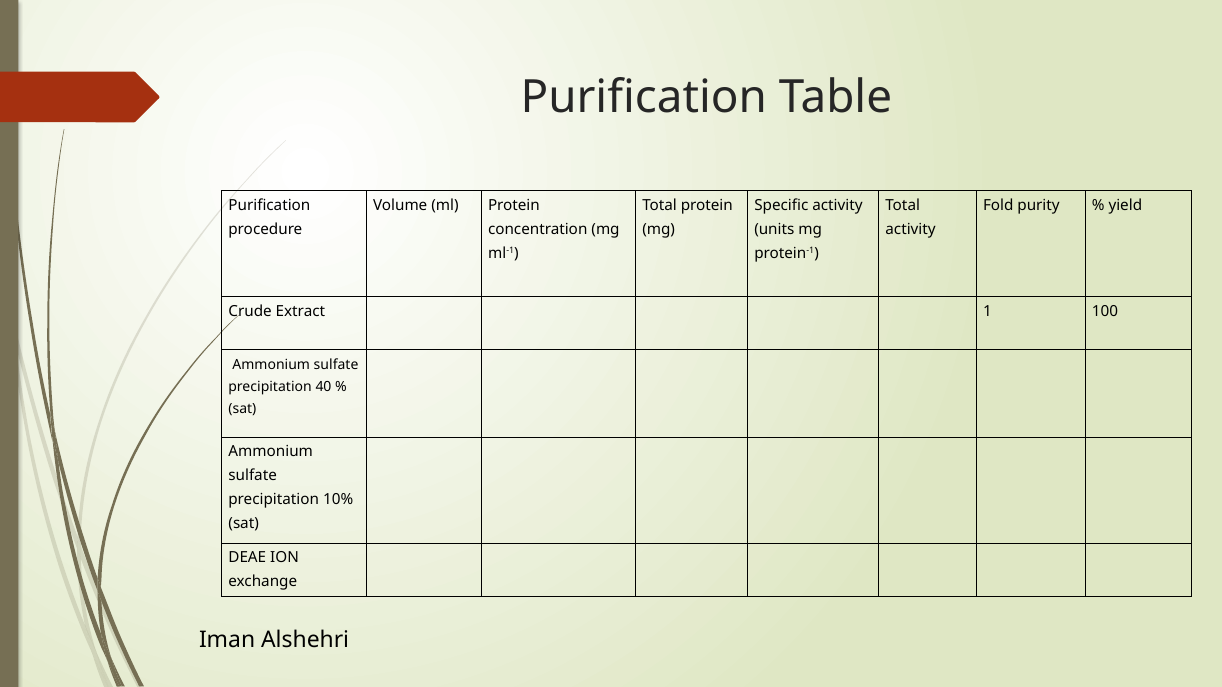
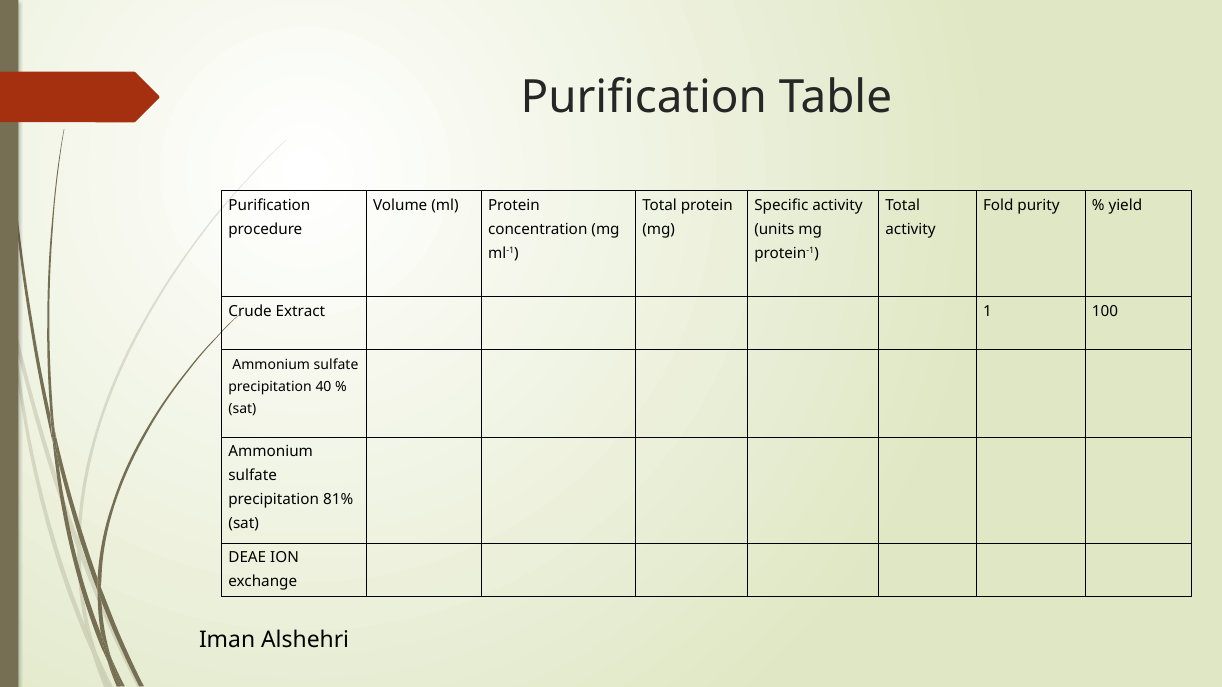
10%: 10% -> 81% (338, 500)
